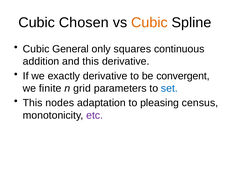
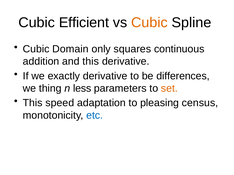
Chosen: Chosen -> Efficient (84, 23)
General: General -> Domain (70, 49)
convergent: convergent -> differences (183, 76)
finite: finite -> thing (50, 89)
grid: grid -> less (82, 89)
set colour: blue -> orange (169, 89)
nodes: nodes -> speed (60, 103)
etc colour: purple -> blue (95, 116)
